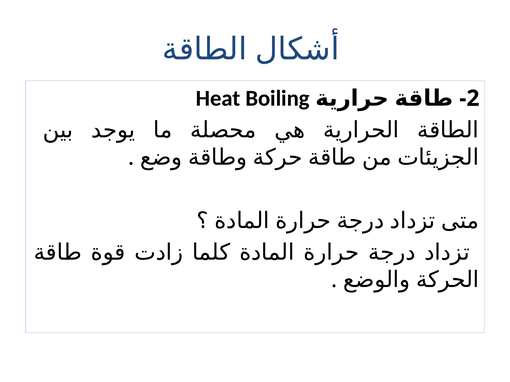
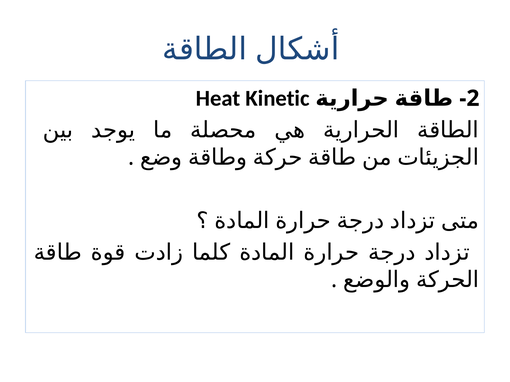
Boiling: Boiling -> Kinetic (278, 99)
